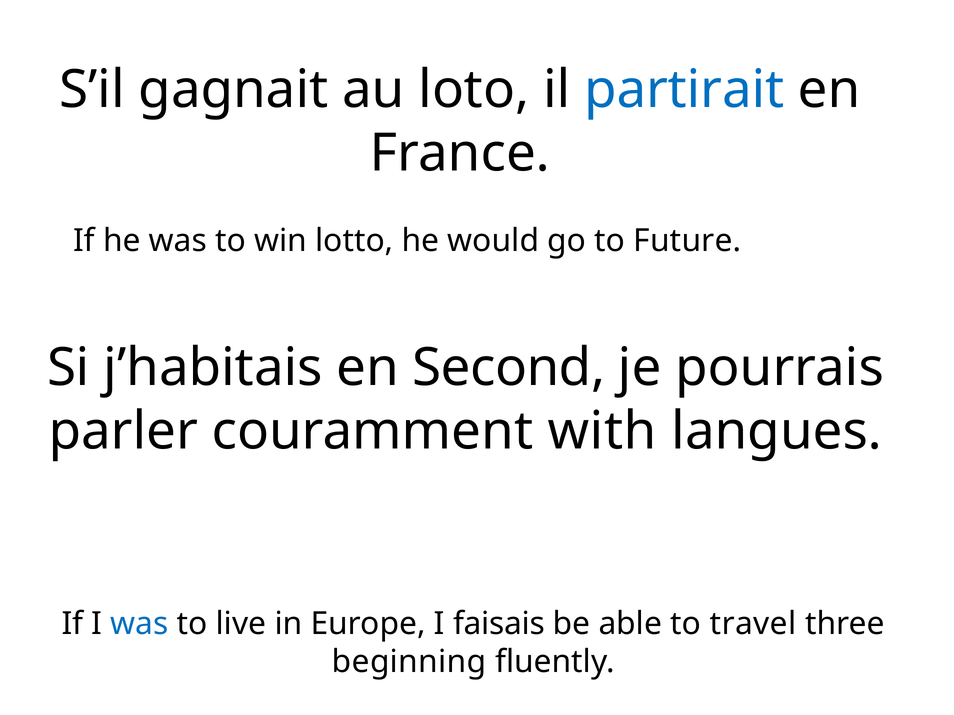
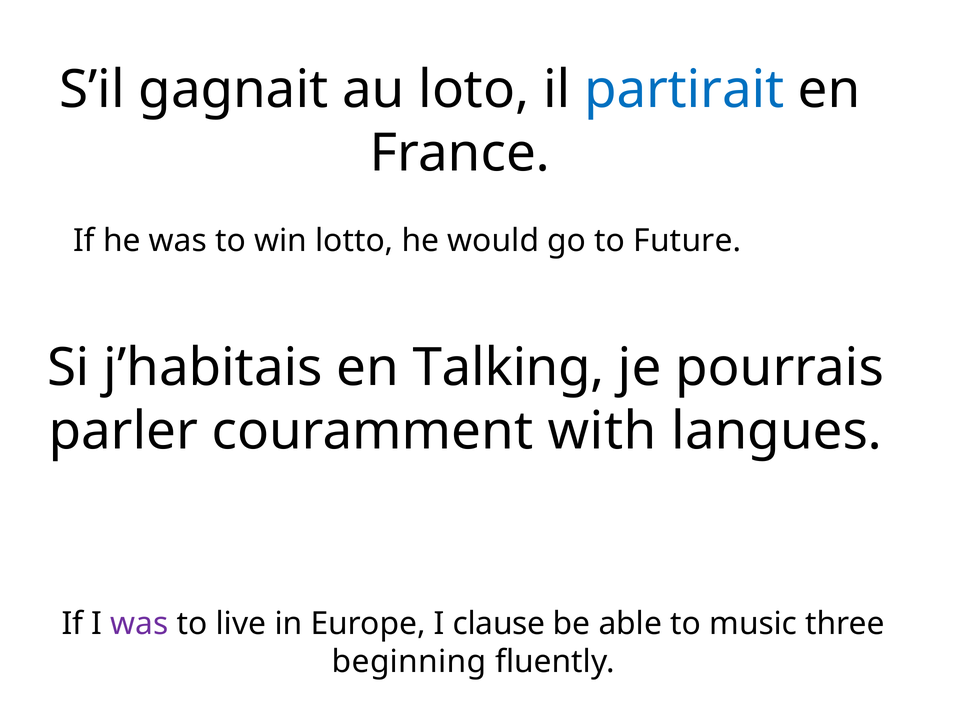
Second: Second -> Talking (509, 368)
was colour: blue -> purple (140, 624)
faisais: faisais -> clause (499, 624)
travel: travel -> music (753, 624)
